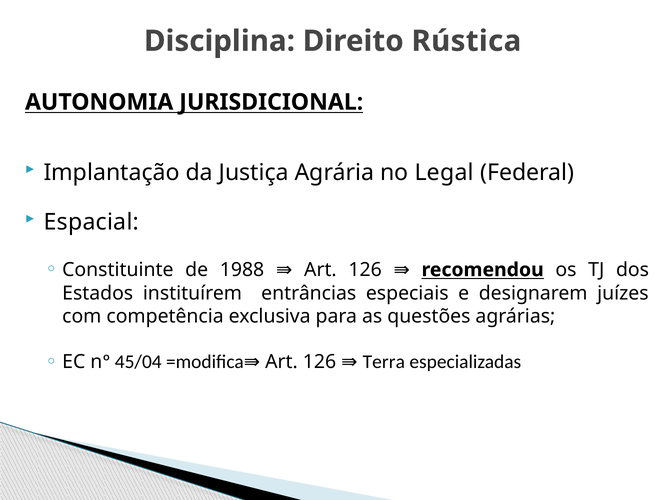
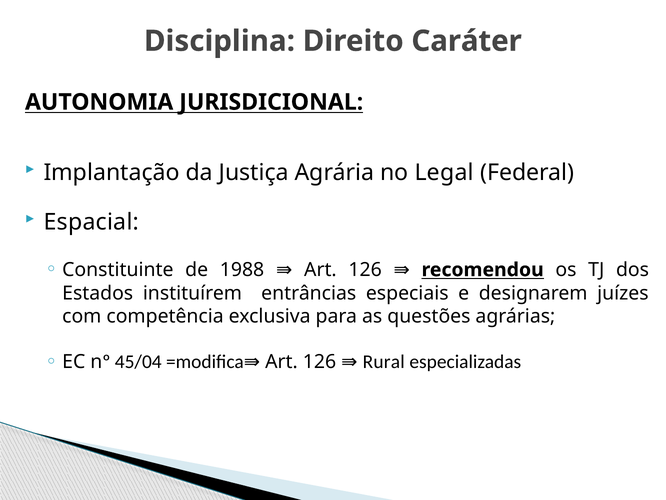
Rústica: Rústica -> Caráter (467, 41)
Terra: Terra -> Rural (384, 362)
